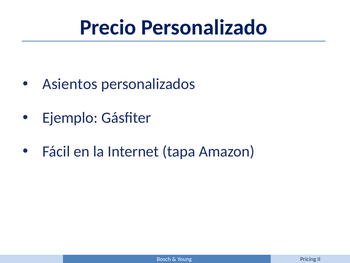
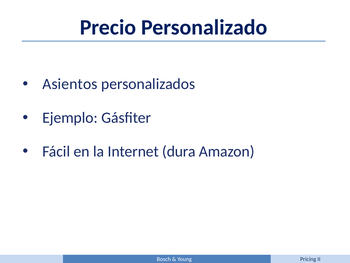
tapa: tapa -> dura (179, 151)
